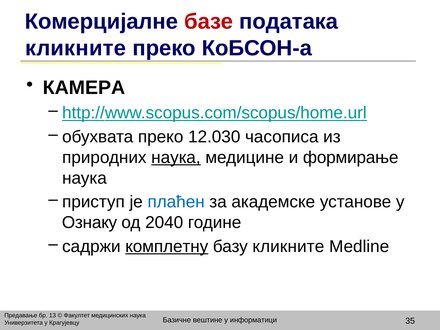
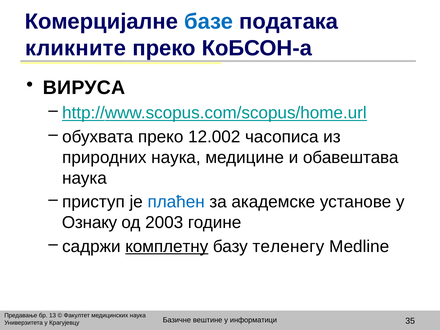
базе colour: red -> blue (209, 22)
КАМЕРА: КАМЕРА -> ВИРУСА (84, 88)
12.030: 12.030 -> 12.002 (214, 137)
наука underline: present -> none (176, 157)
формирање: формирање -> обавештава (351, 157)
2040: 2040 -> 2003 (164, 223)
базу кликните: кликните -> теленегу (288, 247)
